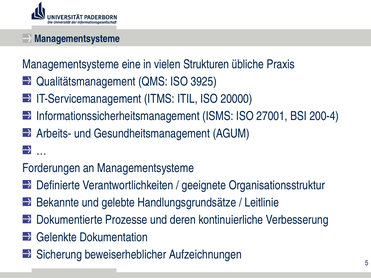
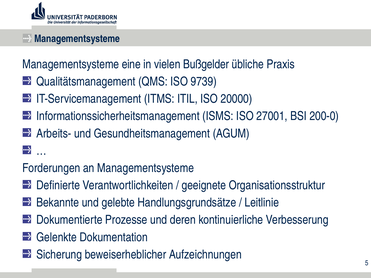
Strukturen: Strukturen -> Bußgelder (206, 64)
3925: 3925 -> 9739 (204, 82)
200-4: 200-4 -> 200-0 (324, 116)
